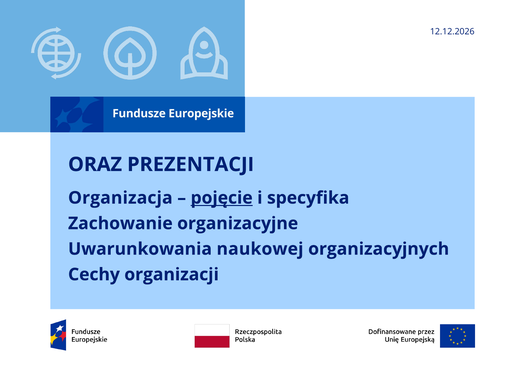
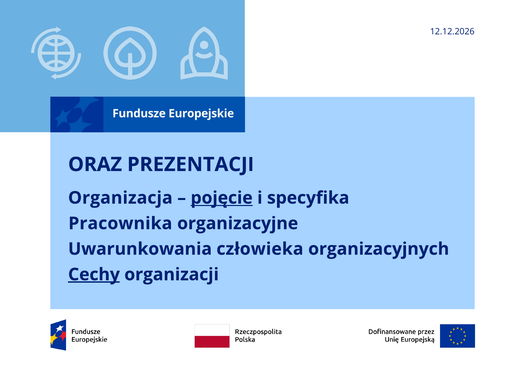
Zachowanie: Zachowanie -> Pracownika (120, 224)
naukowej: naukowej -> człowieka (260, 249)
Cechy underline: none -> present (94, 275)
